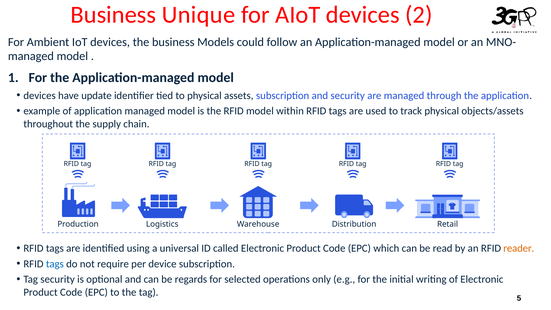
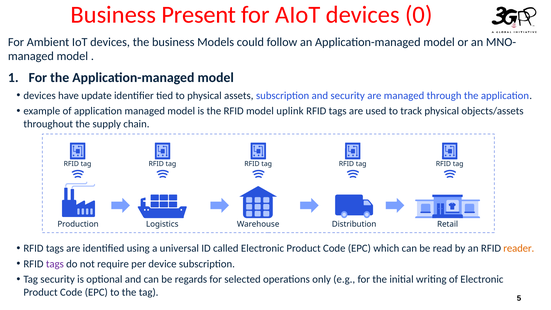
Unique: Unique -> Present (199, 15)
2: 2 -> 0 (419, 15)
within: within -> uplink (290, 111)
tags colour: blue -> purple (55, 264)
